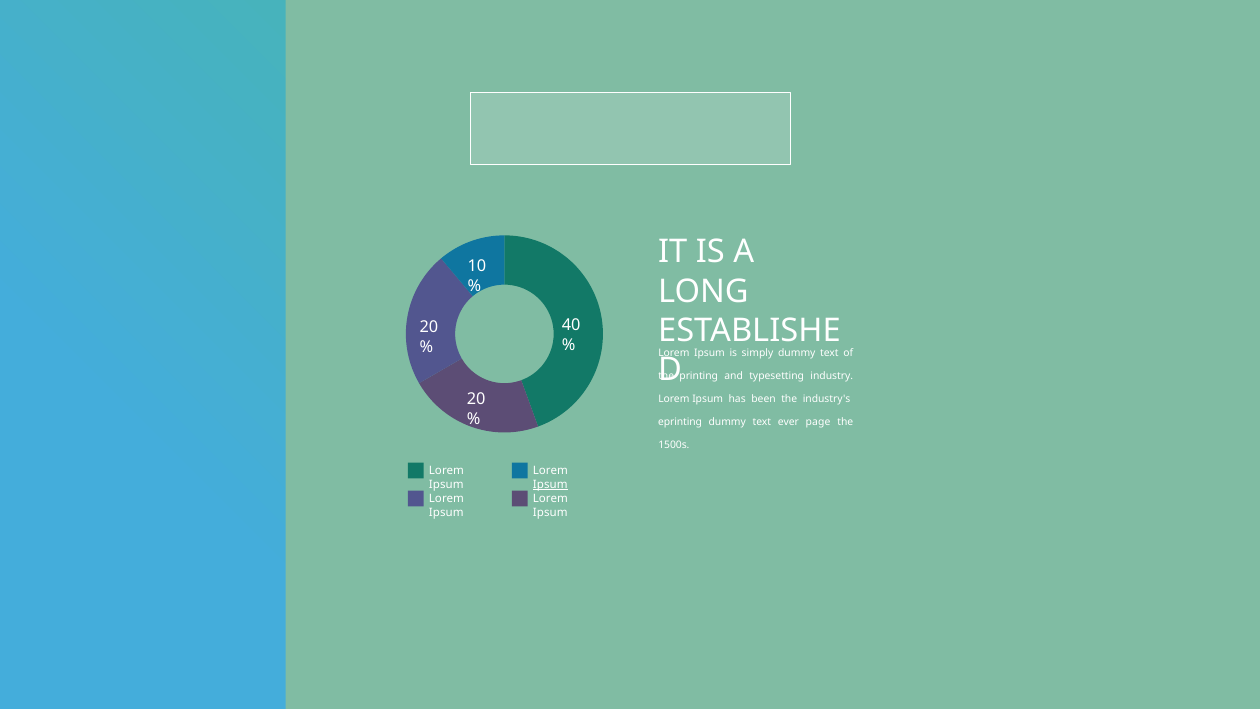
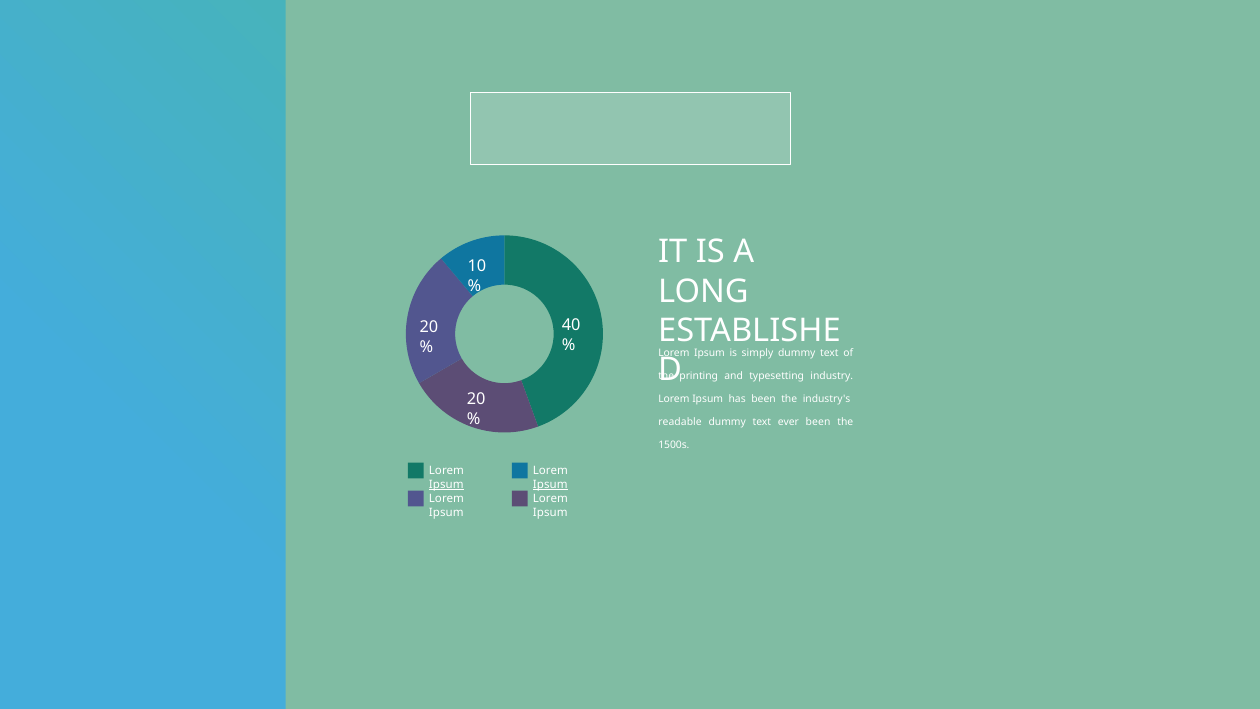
еprinting: еprinting -> readable (680, 422)
ever page: page -> been (818, 422)
Ipsum underline: none -> present (446, 484)
